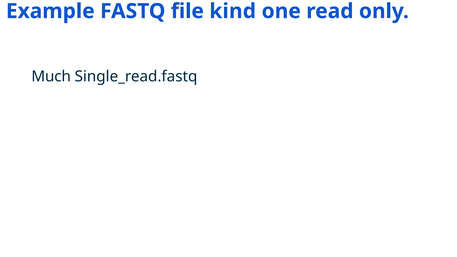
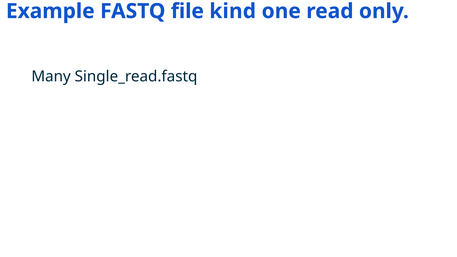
Much: Much -> Many (51, 77)
